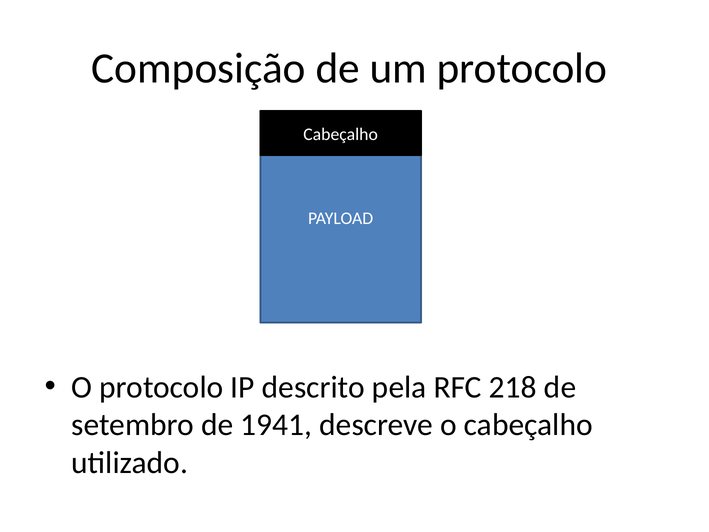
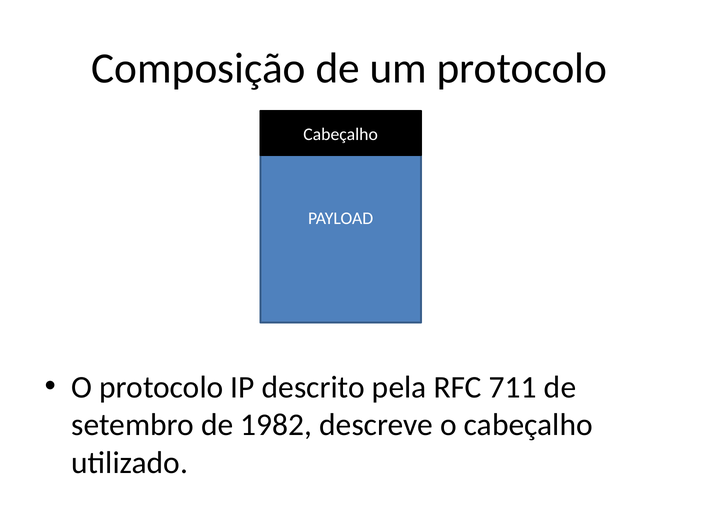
218: 218 -> 711 (513, 387)
1941: 1941 -> 1982 (276, 425)
